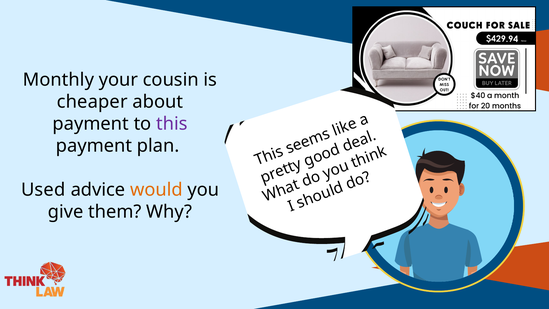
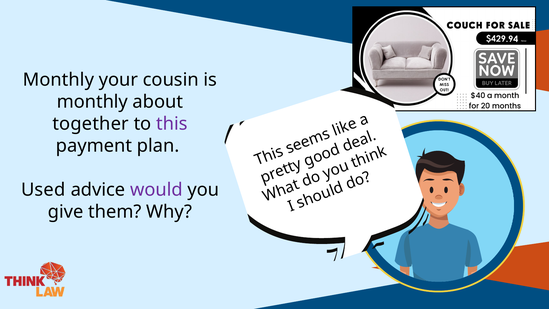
cheaper: cheaper -> monthly (92, 102)
payment: payment -> together (91, 124)
would colour: orange -> purple (156, 190)
